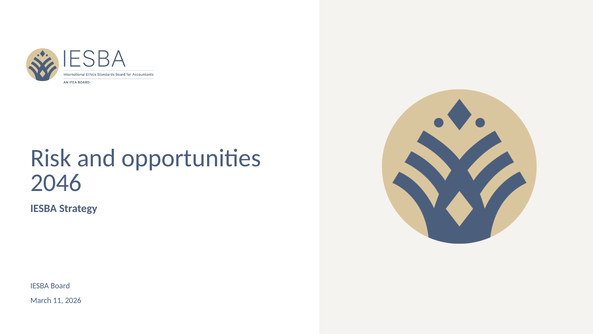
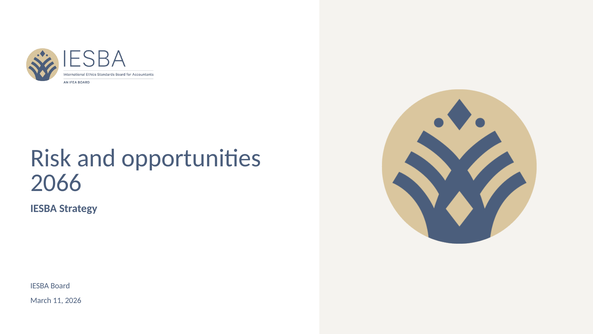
2046: 2046 -> 2066 (56, 183)
